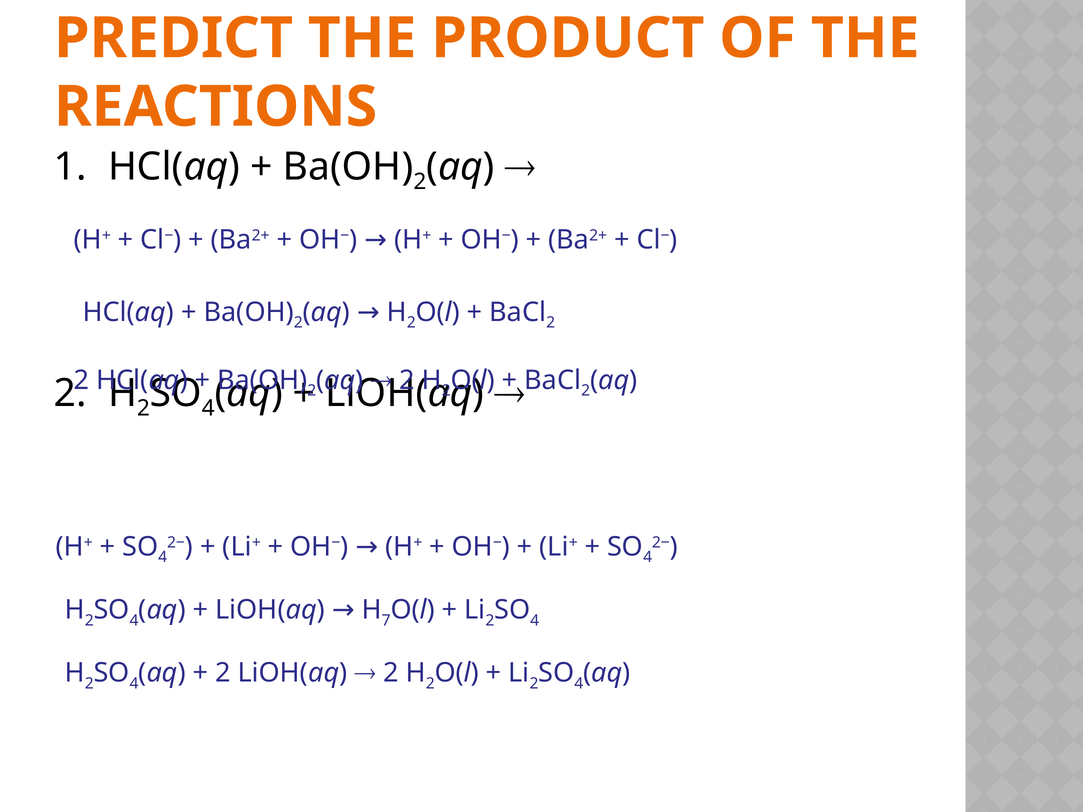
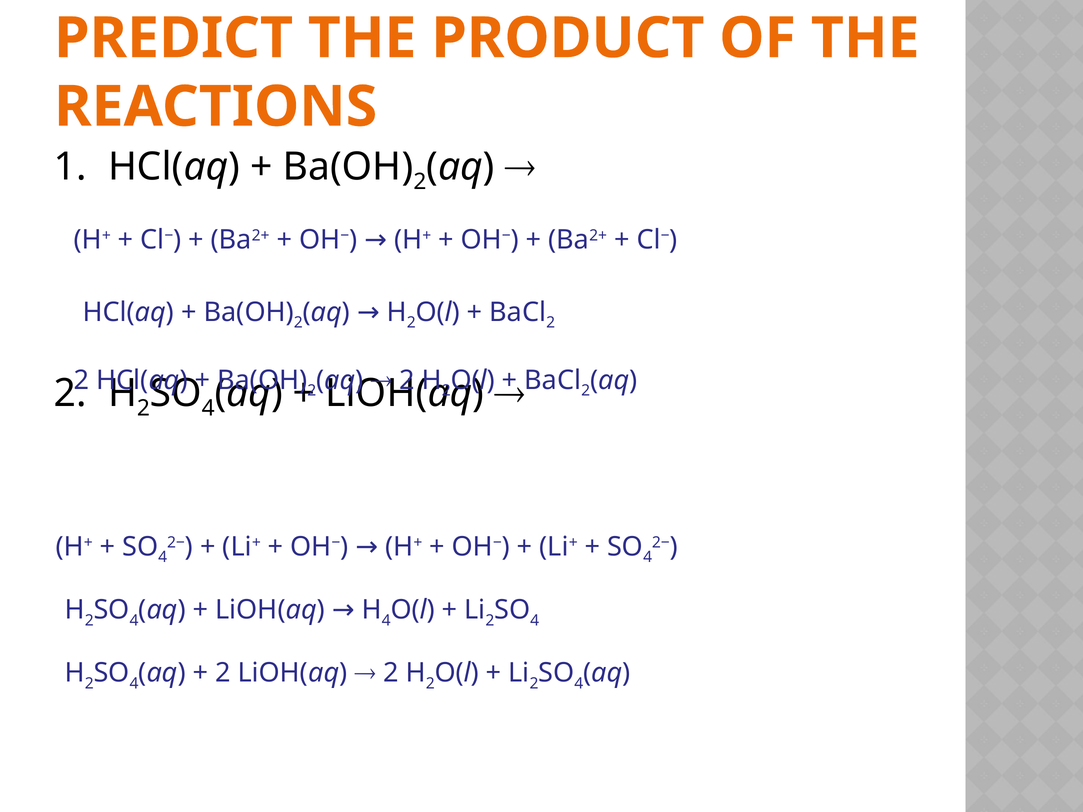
7: 7 -> 4 (386, 621)
